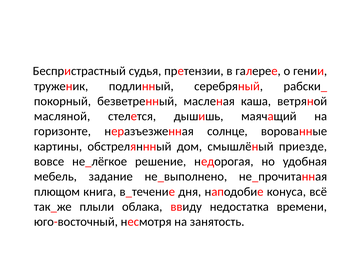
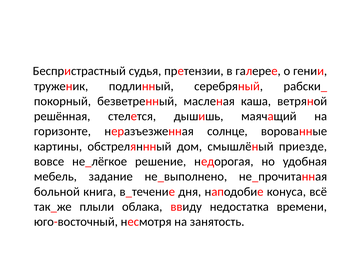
масляной: масляной -> решённая (62, 116)
плющом: плющом -> больной (57, 192)
